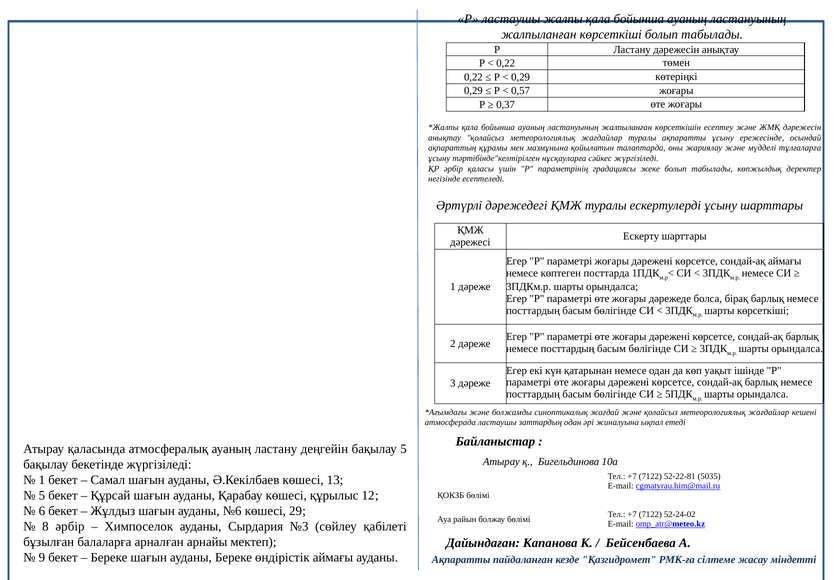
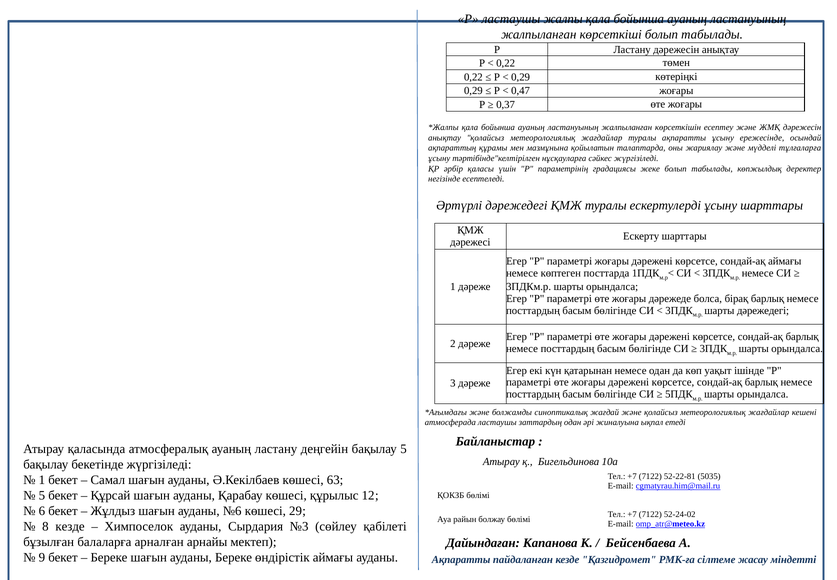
0,57: 0,57 -> 0,47 (521, 91)
шарты көрсеткіші: көрсеткіші -> дәрежедегі (763, 310)
13: 13 -> 63 (335, 479)
8 әрбір: әрбір -> кезде (70, 526)
